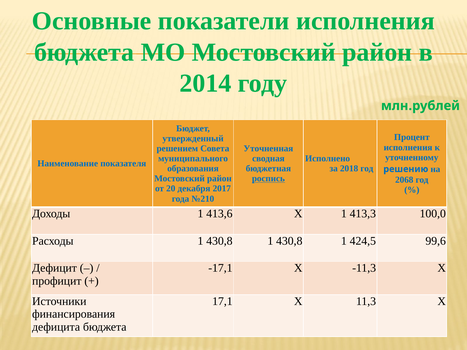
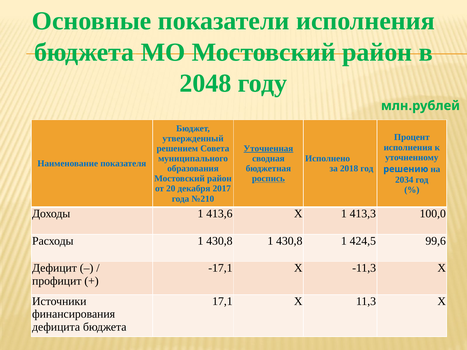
2014: 2014 -> 2048 (206, 83)
Уточненная underline: none -> present (268, 149)
2068: 2068 -> 2034 (404, 180)
